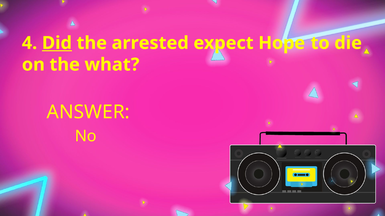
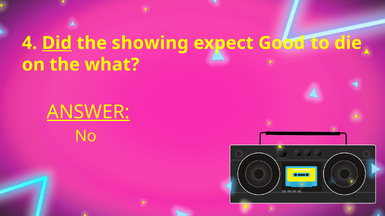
arrested: arrested -> showing (150, 43)
Hope: Hope -> Good (282, 43)
ANSWER underline: none -> present (88, 112)
